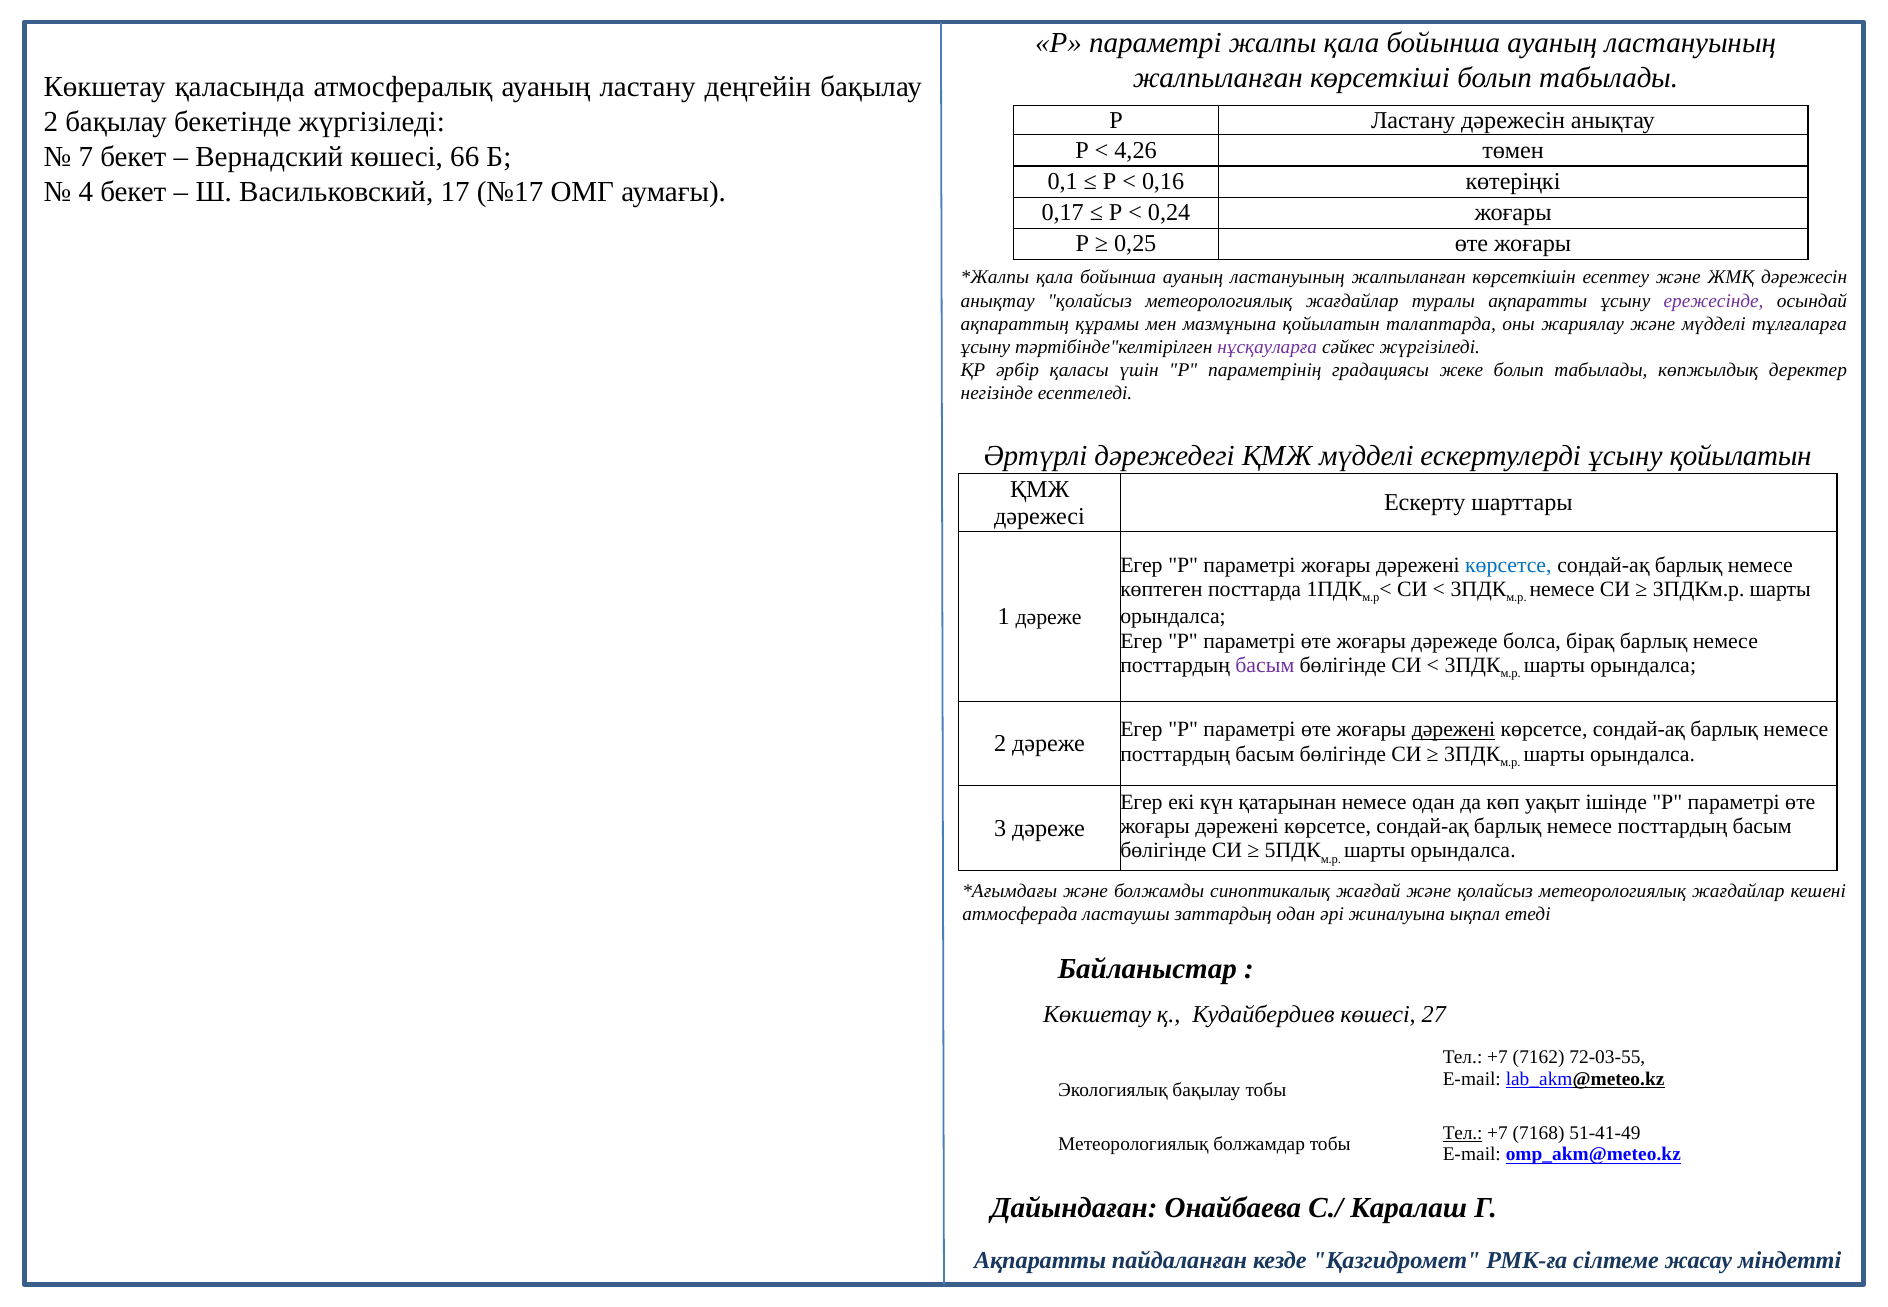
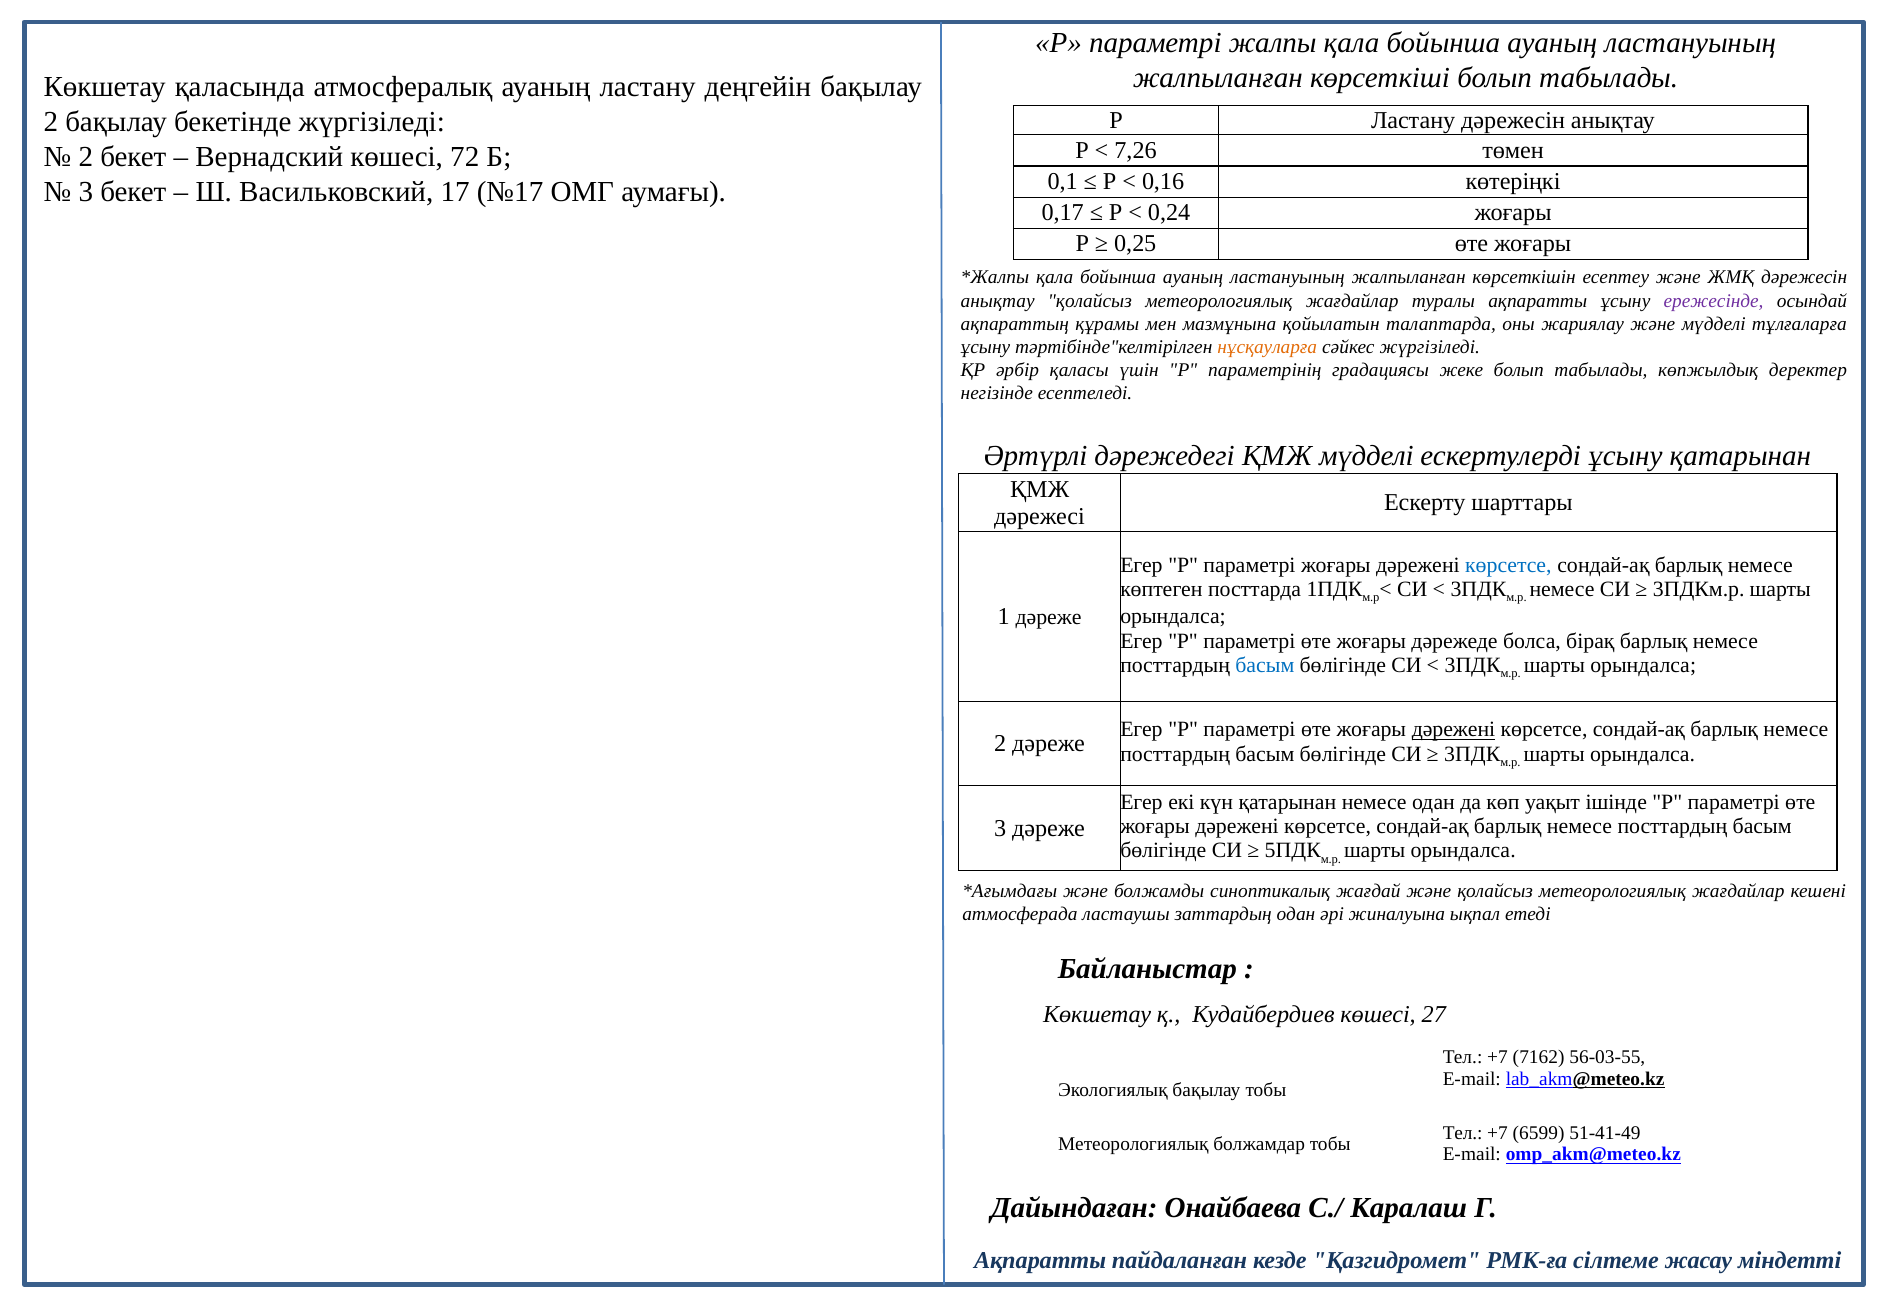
4,26: 4,26 -> 7,26 (1136, 150)
7: 7 -> 2 (86, 157)
66: 66 -> 72 (465, 157)
4: 4 -> 3 (86, 192)
нұсқауларға colour: purple -> orange (1267, 347)
ұсыну қойылатын: қойылатын -> қатарынан (1740, 456)
басым colour: purple -> blue (1265, 665)
72-03-55: 72-03-55 -> 56-03-55 (1607, 1058)
Тел underline: present -> none (1463, 1133)
7168: 7168 -> 6599 (1539, 1133)
